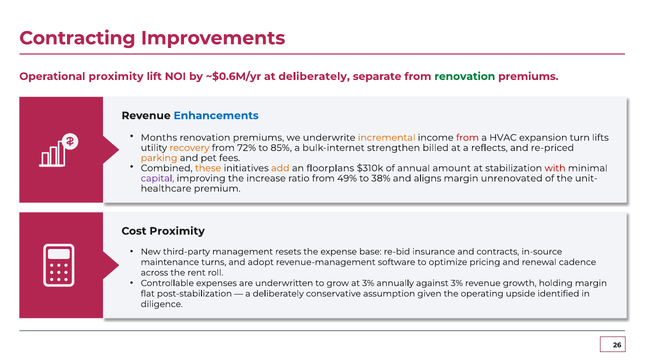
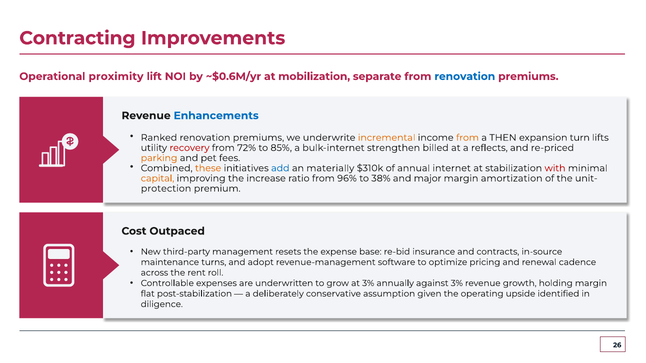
at deliberately: deliberately -> mobilization (314, 77)
renovation colour: green -> blue (465, 77)
Months: Months -> Ranked (159, 138)
from colour: red -> orange (468, 138)
HVAC: HVAC -> THEN (503, 138)
recovery colour: orange -> red (189, 148)
add colour: orange -> blue (280, 168)
floorplans: floorplans -> materially (330, 168)
amount: amount -> internet (452, 168)
capital colour: purple -> orange (158, 179)
49%: 49% -> 96% (347, 179)
aligns: aligns -> major (428, 179)
unrenovated: unrenovated -> amortization (512, 179)
healthcare: healthcare -> protection (166, 189)
Cost Proximity: Proximity -> Outpaced (177, 231)
